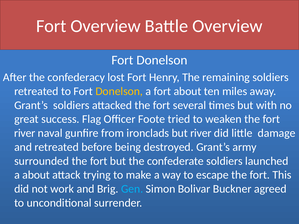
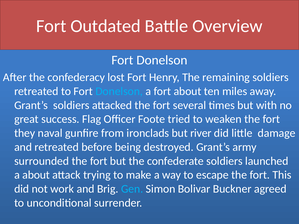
Fort Overview: Overview -> Outdated (106, 26)
Donelson colour: yellow -> light blue (119, 91)
river: river -> they (25, 133)
